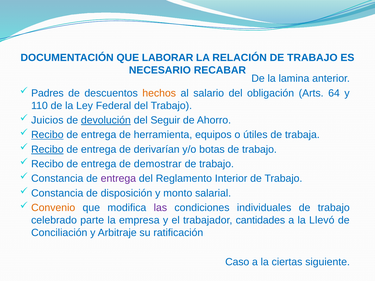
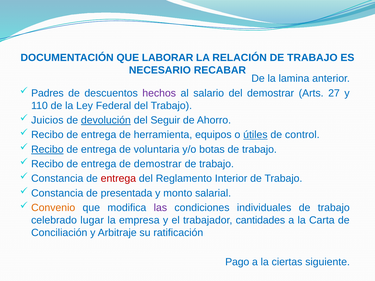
hechos colour: orange -> purple (159, 93)
del obligación: obligación -> demostrar (271, 93)
64: 64 -> 27 (334, 93)
Recibo underline: present -> none (47, 135)
útiles underline: none -> present (255, 135)
trabaja: trabaja -> control (302, 135)
derivarían: derivarían -> voluntaria (157, 150)
entrega colour: purple -> red (118, 179)
disposición: disposición -> presentada (127, 193)
parte: parte -> lugar (92, 220)
Llevó: Llevó -> Carta (322, 220)
Caso: Caso -> Pago (237, 262)
